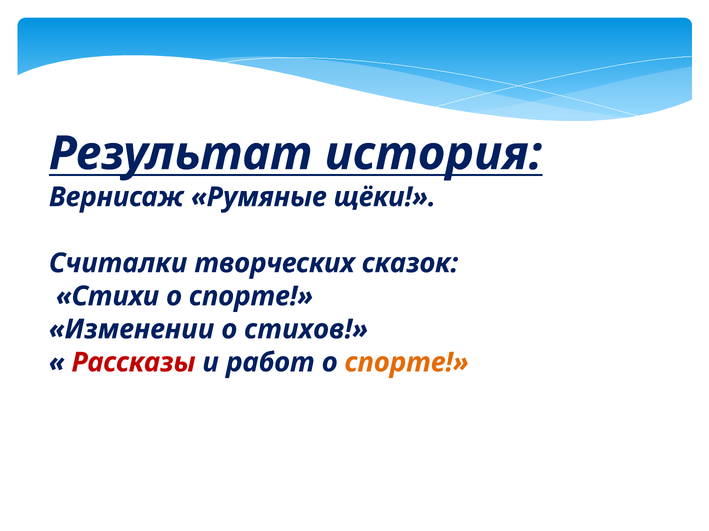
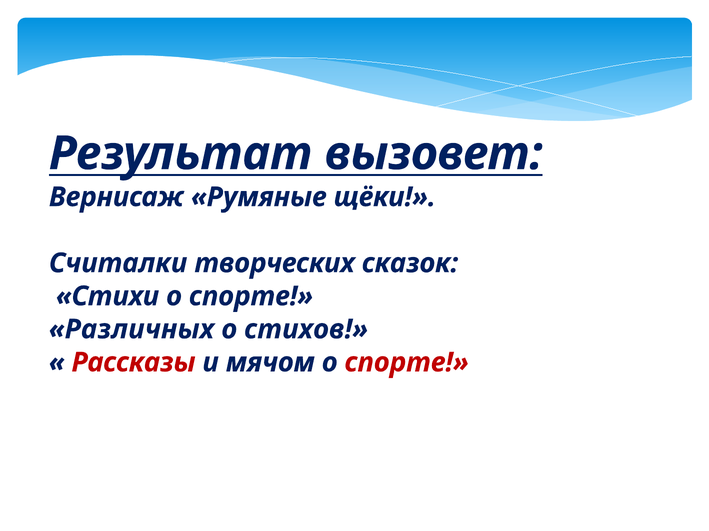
история: история -> вызовет (434, 154)
Изменении: Изменении -> Различных (131, 330)
работ: работ -> мячом (270, 363)
спорте colour: orange -> red (407, 363)
